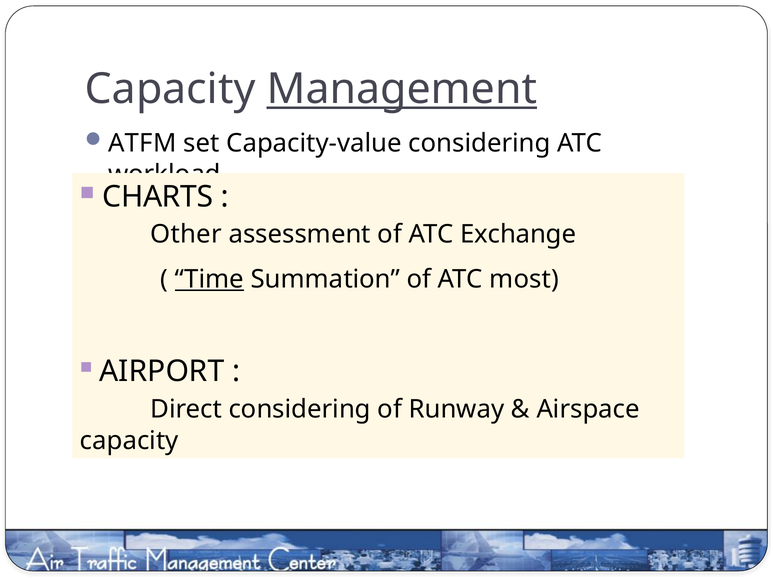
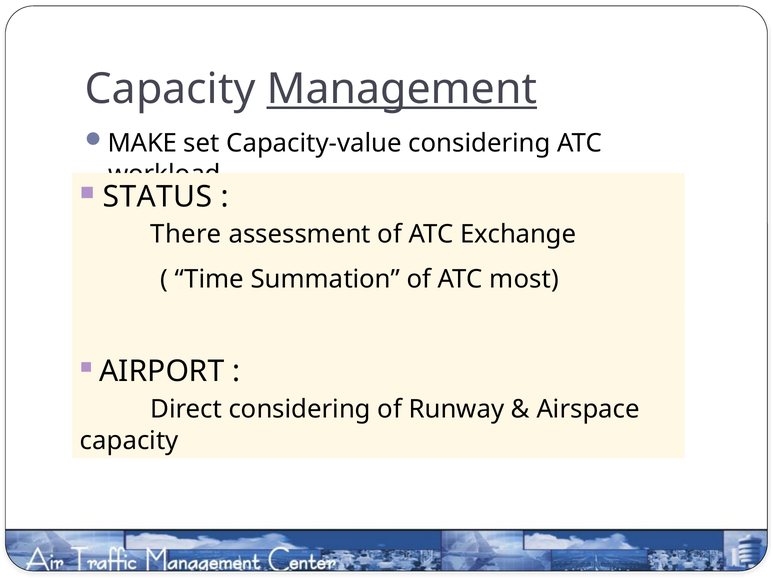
ATFM: ATFM -> MAKE (143, 143)
CHARTS: CHARTS -> STATUS (158, 197)
Other: Other -> There (186, 235)
Time underline: present -> none (209, 279)
